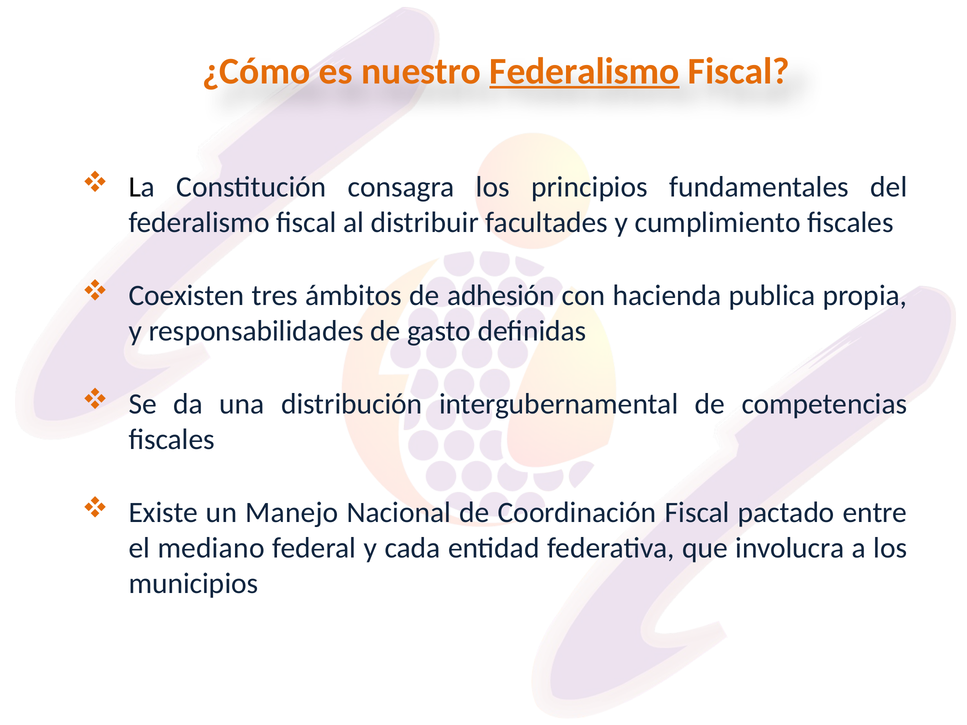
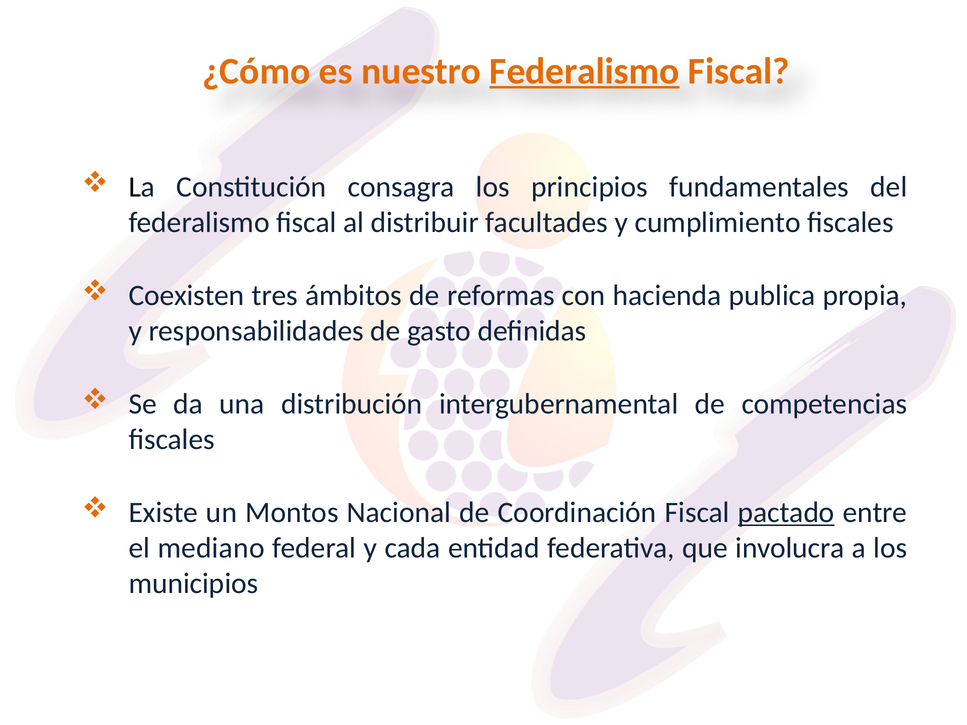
adhesión: adhesión -> reformas (501, 296)
Manejo: Manejo -> Montos (292, 513)
pactado underline: none -> present (786, 513)
